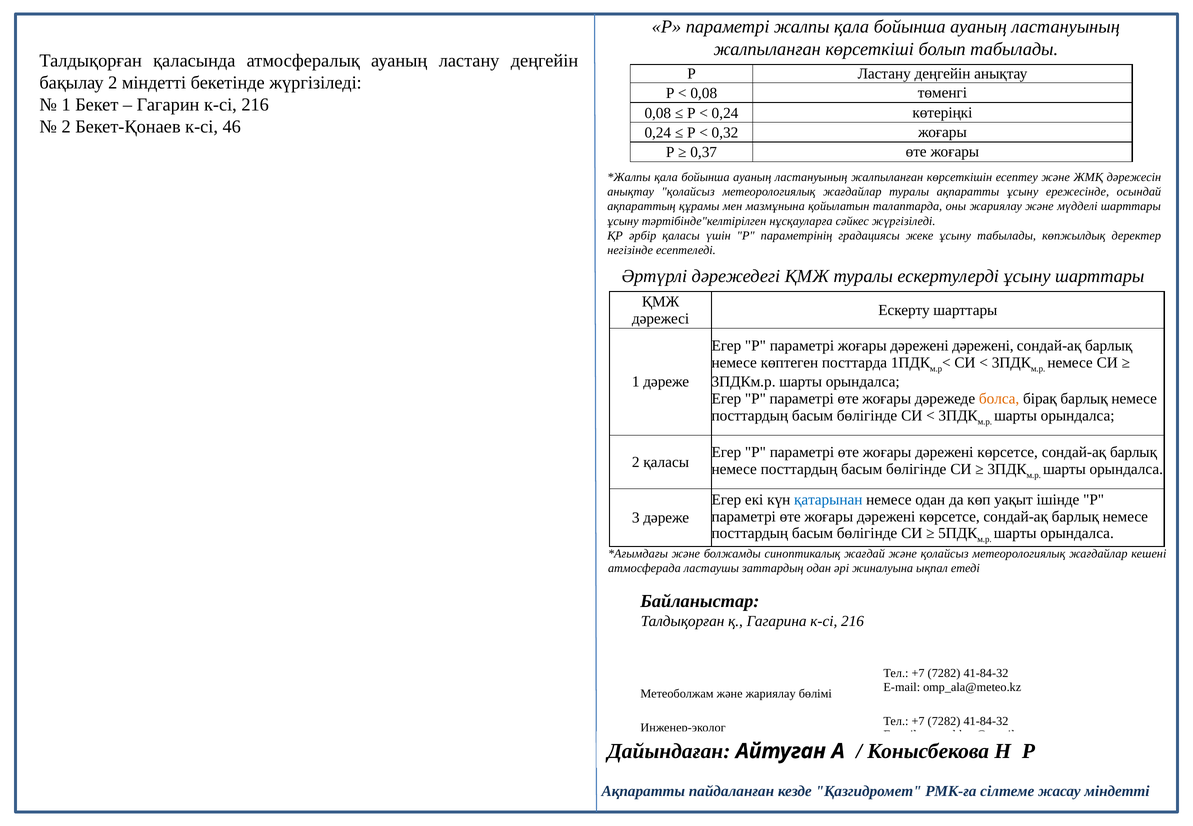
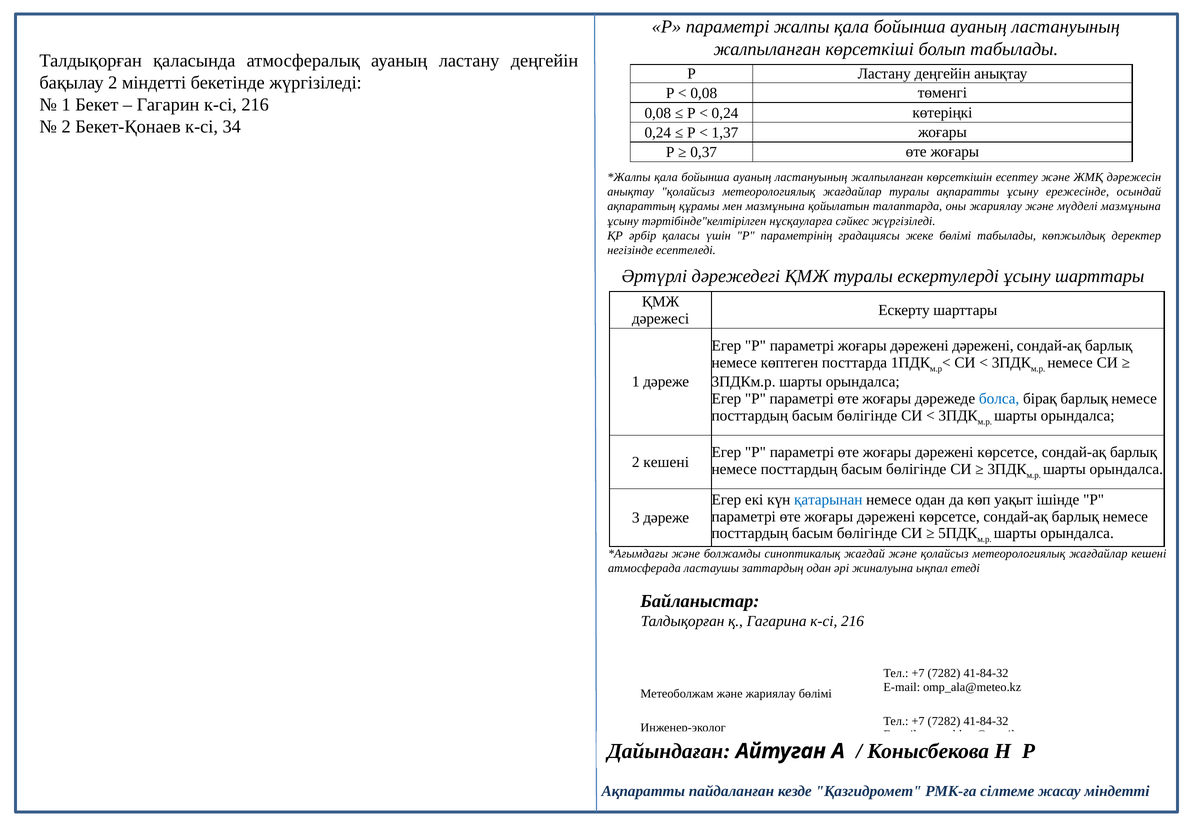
46: 46 -> 34 (232, 127)
0,32: 0,32 -> 1,37 (725, 133)
мүдделі шарттары: шарттары -> мазмұнына (1131, 206)
жеке ұсыну: ұсыну -> бөлімі (955, 236)
болса colour: orange -> blue (999, 399)
2 қаласы: қаласы -> кешені (666, 462)
